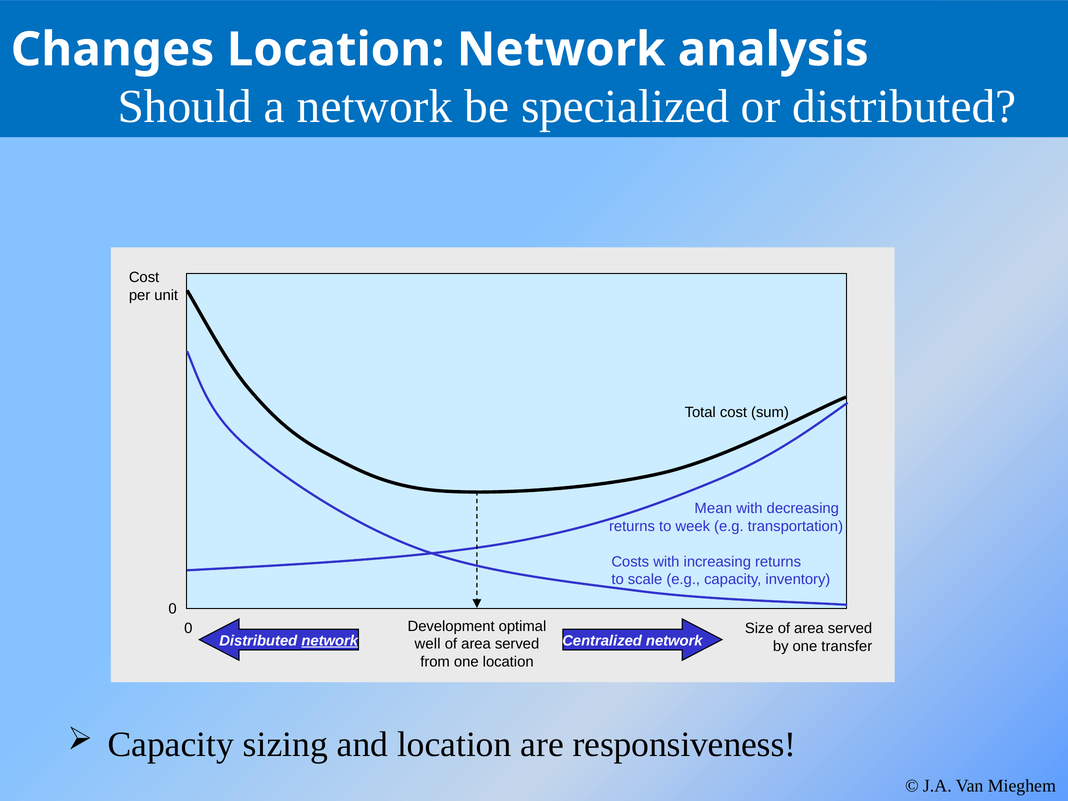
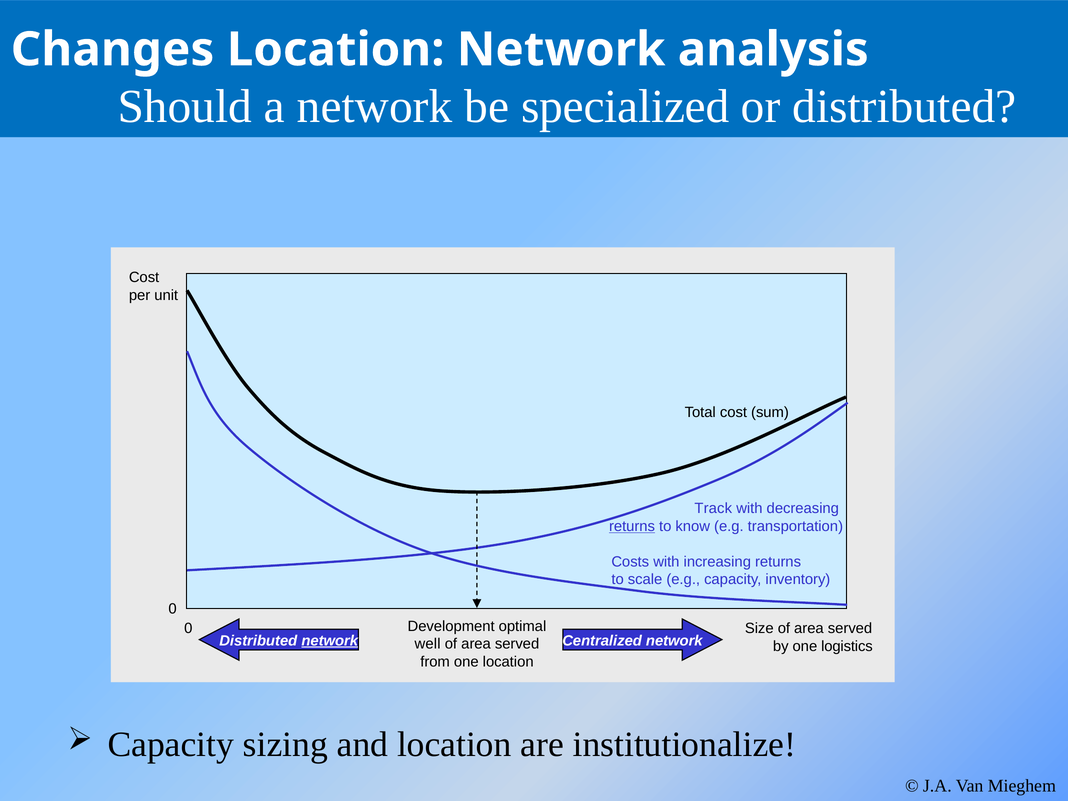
Mean: Mean -> Track (713, 509)
returns underline: none -> present (632, 526)
week: week -> know (693, 526)
transfer: transfer -> logistics (847, 646)
responsiveness: responsiveness -> institutionalize (684, 745)
